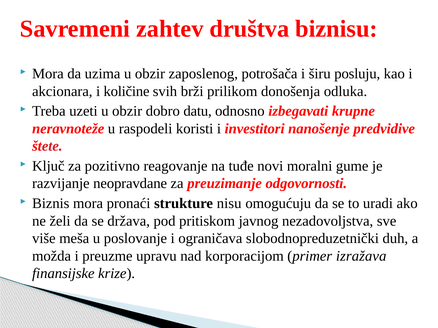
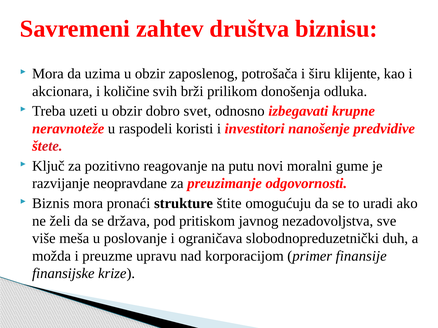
posluju: posluju -> klijente (357, 74)
datu: datu -> svet (197, 111)
tuđe: tuđe -> putu (241, 166)
nisu: nisu -> štite (229, 204)
izražava: izražava -> finansije (361, 256)
